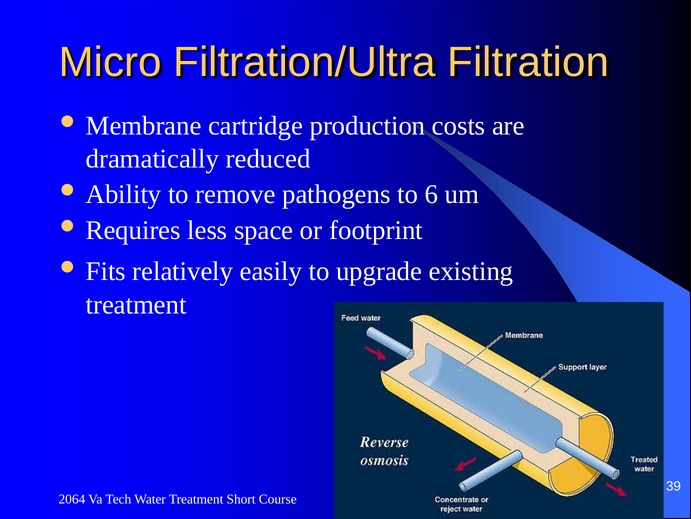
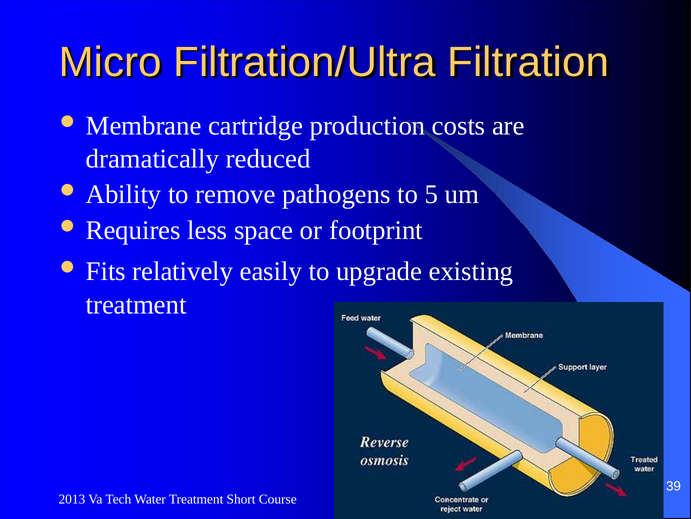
6: 6 -> 5 (431, 194)
2064: 2064 -> 2013 (72, 499)
